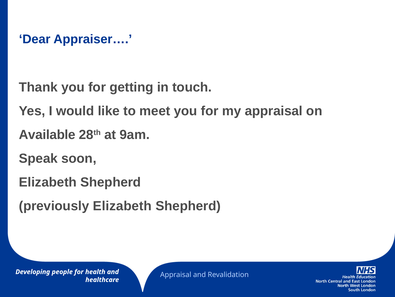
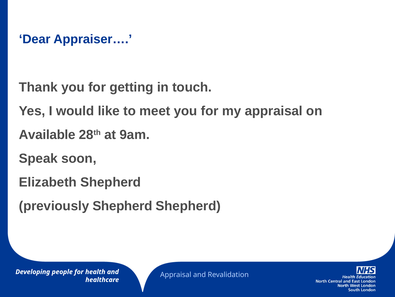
previously Elizabeth: Elizabeth -> Shepherd (122, 205)
